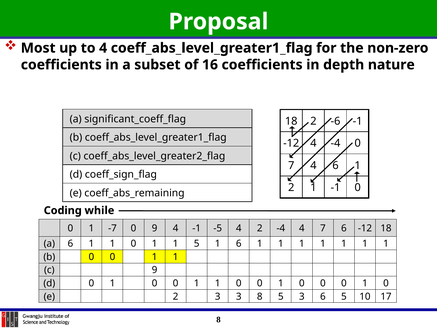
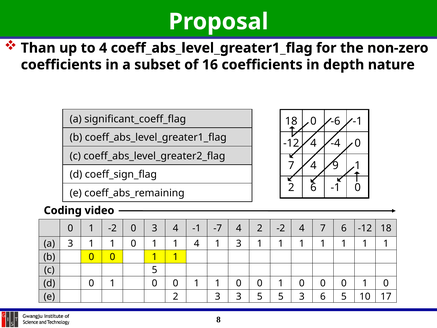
Most: Most -> Than (38, 48)
2: 2 -> 0 (313, 121)
4 6: 6 -> 9 (336, 165)
2 1: 1 -> 6 (313, 187)
while: while -> video (99, 210)
1 -7: -7 -> -2 (112, 228)
0 9: 9 -> 3 (155, 228)
-5: -5 -> -7 (218, 228)
2 -4: -4 -> -2 (281, 228)
6: 6 -> 3 (70, 244)
5: 5 -> 4 (197, 244)
1 6: 6 -> 3 (239, 244)
9: 9 -> 5 (155, 270)
3 8: 8 -> 5 (260, 296)
